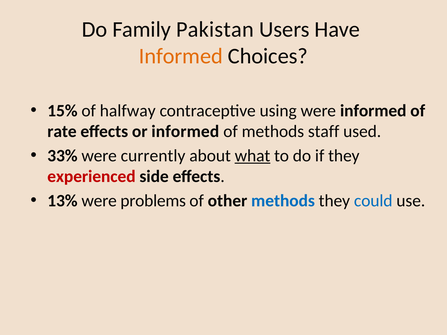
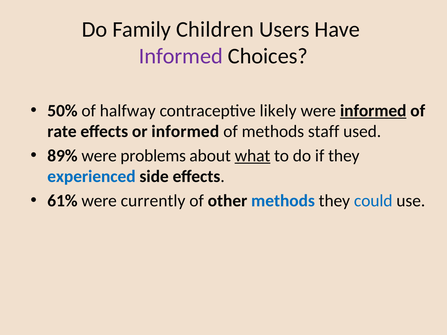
Pakistan: Pakistan -> Children (215, 30)
Informed colour: orange -> purple (181, 56)
15%: 15% -> 50% (62, 111)
using: using -> likely (278, 111)
informed underline: none -> present (373, 111)
33%: 33% -> 89% (62, 156)
currently: currently -> problems (153, 156)
experienced colour: red -> blue (91, 177)
13%: 13% -> 61% (62, 201)
problems: problems -> currently (153, 201)
